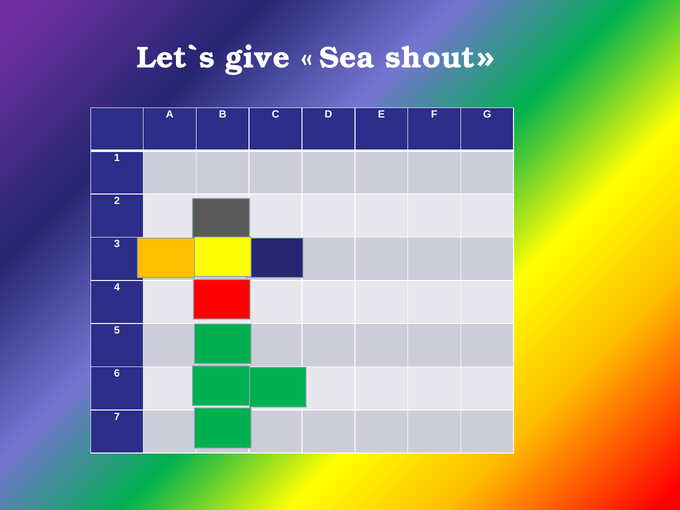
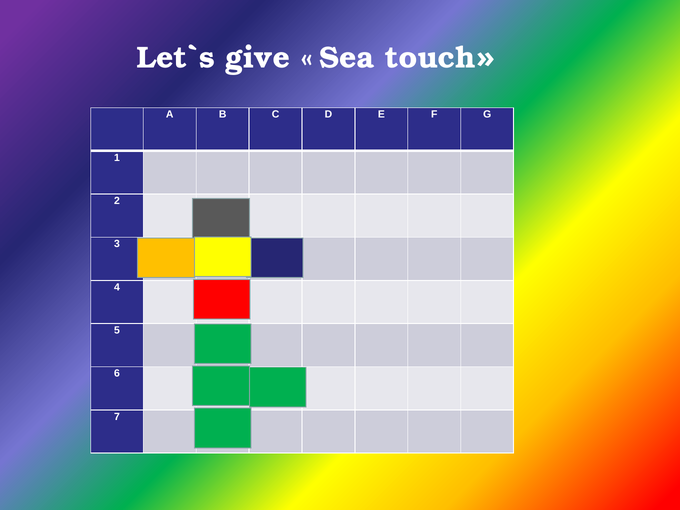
shout: shout -> touch (430, 58)
